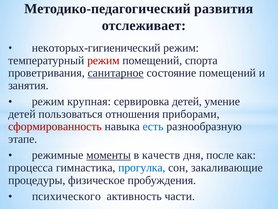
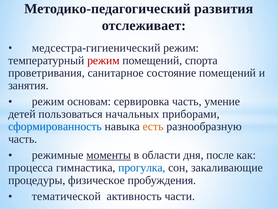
некоторых-гигиенический: некоторых-гигиенический -> медсестра-гигиенический (96, 48)
санитарное underline: present -> none (116, 73)
крупная: крупная -> основам (89, 101)
сервировка детей: детей -> часть (187, 101)
отношения: отношения -> начальных (132, 114)
сформированность colour: red -> blue (55, 126)
есть colour: blue -> orange (153, 126)
этапе: этапе -> часть (23, 139)
качеств: качеств -> области (161, 155)
психического: психического -> тематической (66, 196)
